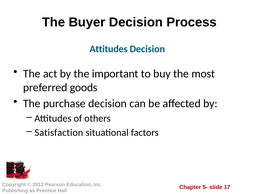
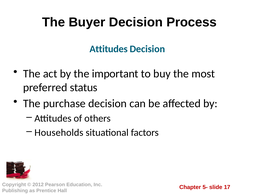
goods: goods -> status (84, 88)
Satisfaction: Satisfaction -> Households (59, 133)
